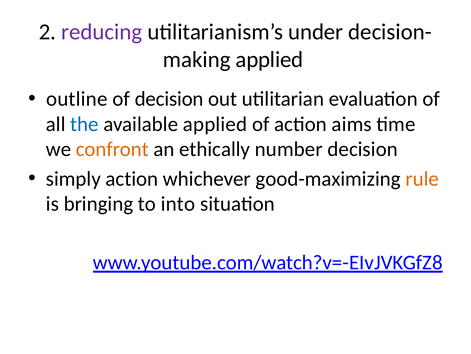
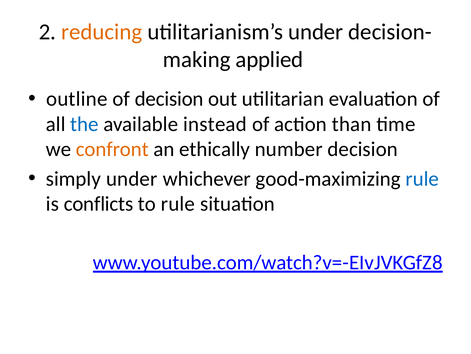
reducing colour: purple -> orange (102, 32)
available applied: applied -> instead (215, 124)
aims: aims -> than (352, 124)
simply action: action -> under (132, 178)
rule colour: orange -> blue (422, 178)
bringing: bringing -> conflicts (99, 204)
to into: into -> rule (178, 204)
